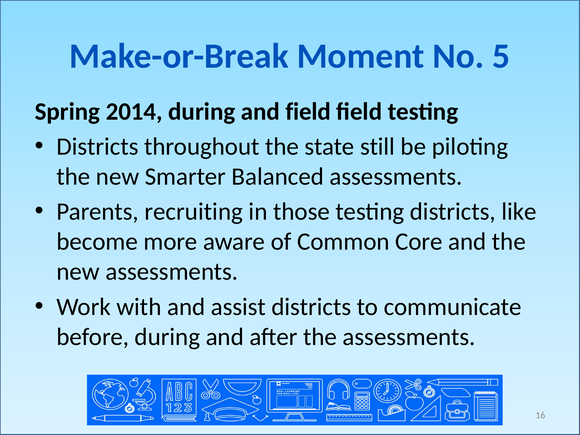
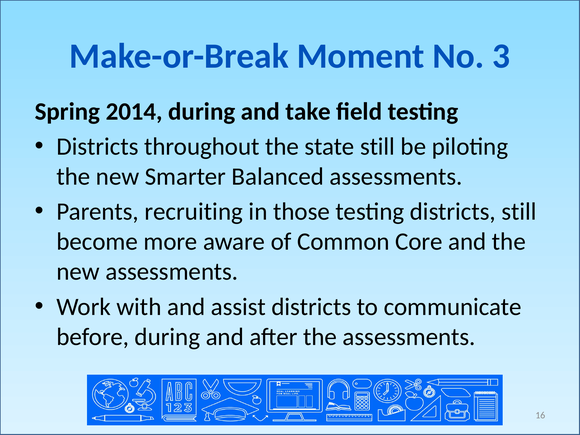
5: 5 -> 3 (501, 56)
and field: field -> take (308, 111)
districts like: like -> still (519, 212)
